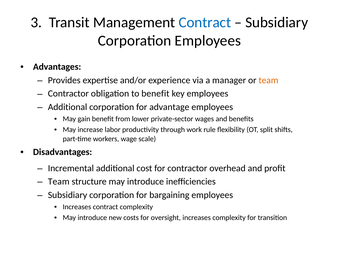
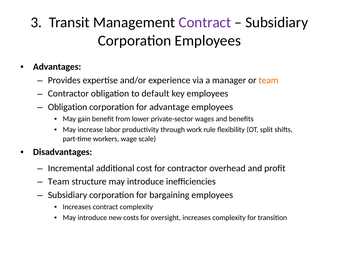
Contract colour: blue -> purple (205, 22)
to benefit: benefit -> default (155, 94)
Additional: Additional -> Obligation (68, 107)
